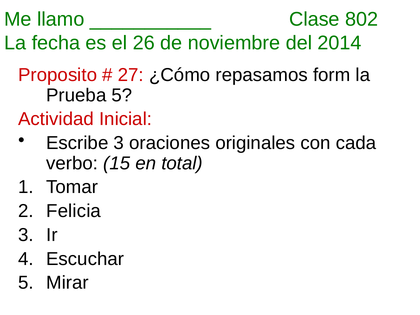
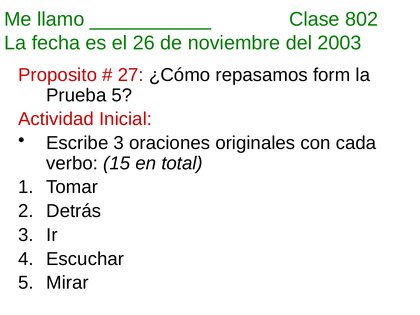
2014: 2014 -> 2003 (340, 43)
Felicia: Felicia -> Detrás (74, 211)
